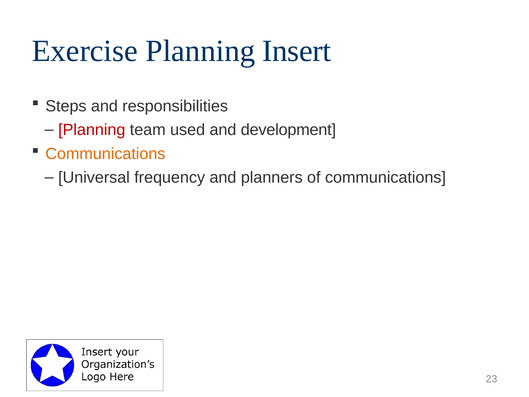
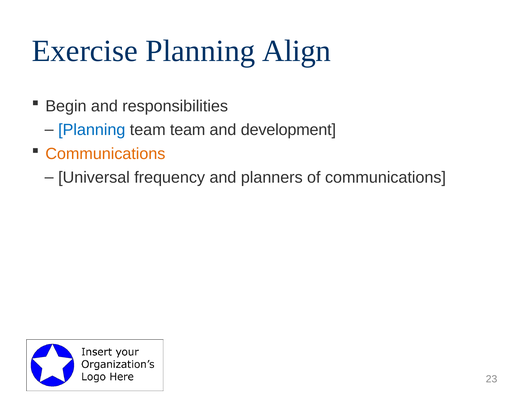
Insert: Insert -> Align (297, 51)
Steps: Steps -> Begin (66, 106)
Planning colour: red -> blue (92, 130)
team used: used -> team (188, 130)
